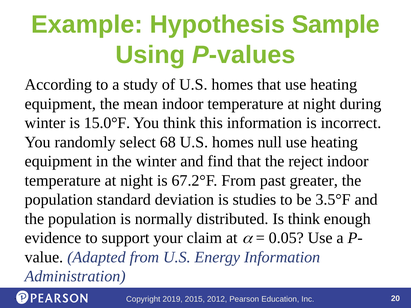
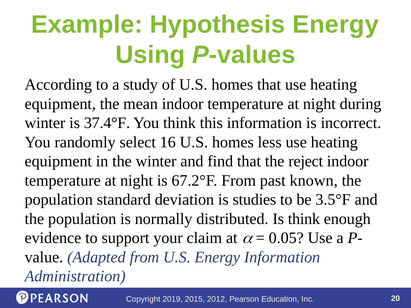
Hypothesis Sample: Sample -> Energy (336, 25)
15.0°F: 15.0°F -> 37.4°F (107, 123)
68: 68 -> 16 (168, 142)
null: null -> less (270, 142)
greater: greater -> known (314, 181)
